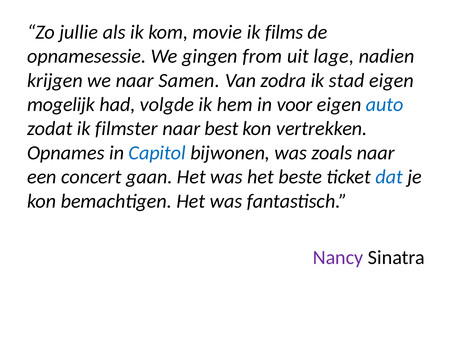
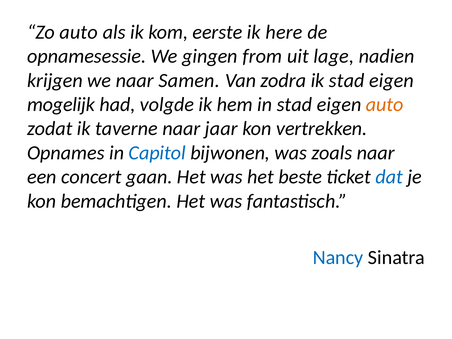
Zo jullie: jullie -> auto (79, 32)
movie: movie -> eerste (217, 32)
films: films -> here (284, 32)
in voor: voor -> stad (294, 105)
auto colour: blue -> orange (385, 105)
filmster: filmster -> taverne (127, 129)
best: best -> jaar (221, 129)
Nancy colour: purple -> blue (338, 257)
